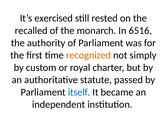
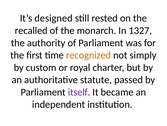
exercised: exercised -> designed (54, 18)
6516: 6516 -> 1327 (140, 30)
itself colour: blue -> purple (79, 92)
